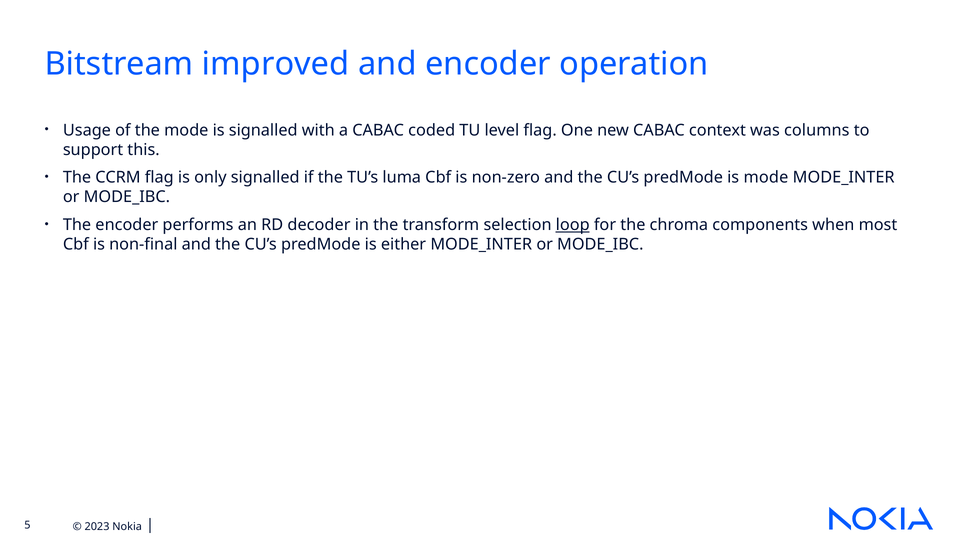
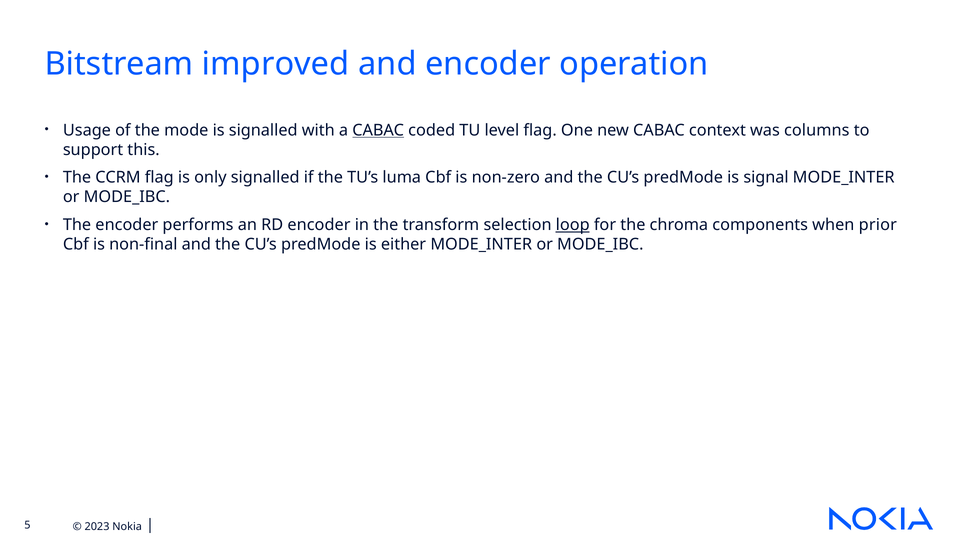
CABAC underline: none -> present (378, 130)
is mode: mode -> signal (766, 178)
RD decoder: decoder -> encoder (319, 225)
most: most -> prior (878, 225)
